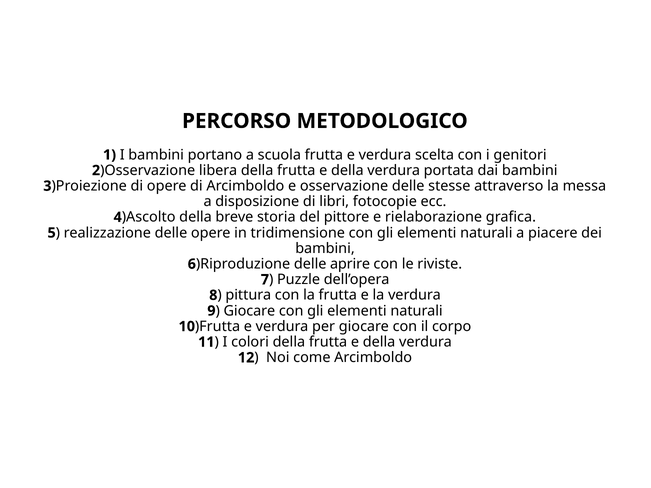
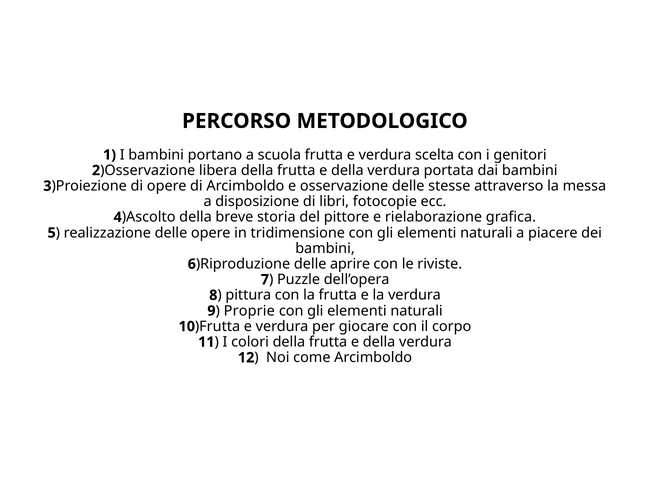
9 Giocare: Giocare -> Proprie (249, 311)
